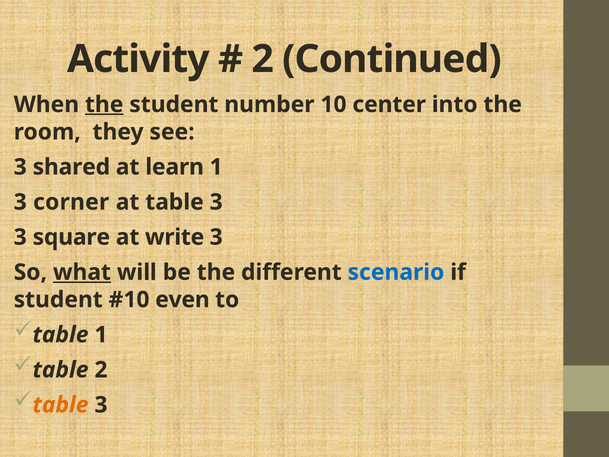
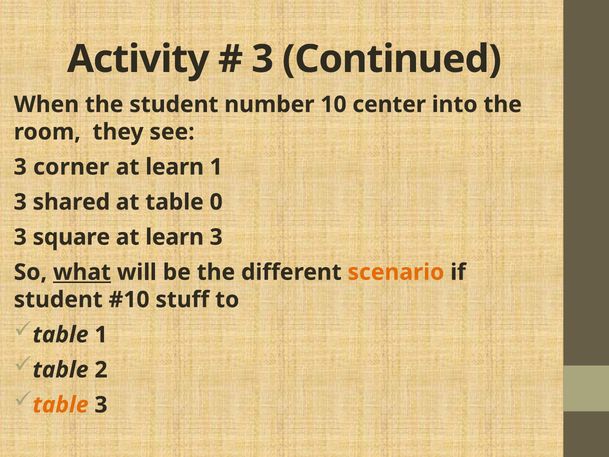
2: 2 -> 3 (263, 59)
the underline: present -> none (104, 104)
shared: shared -> corner (71, 167)
corner: corner -> shared (71, 202)
at table 3: 3 -> 0 (216, 202)
write: write -> learn (175, 237)
scenario colour: blue -> orange (396, 272)
even: even -> stuff (182, 300)
